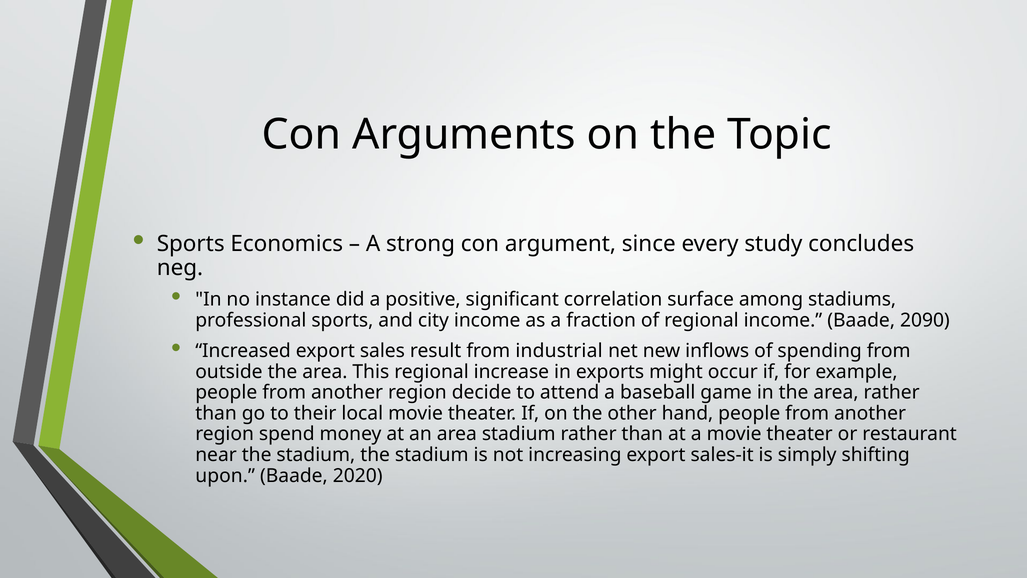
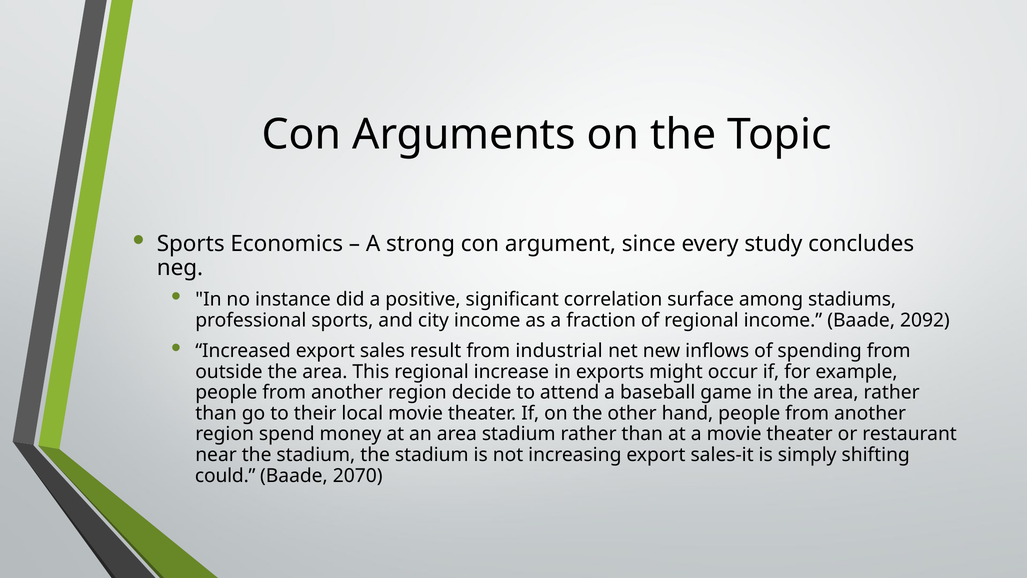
2090: 2090 -> 2092 (925, 320)
upon: upon -> could (225, 475)
2020: 2020 -> 2070 (358, 475)
